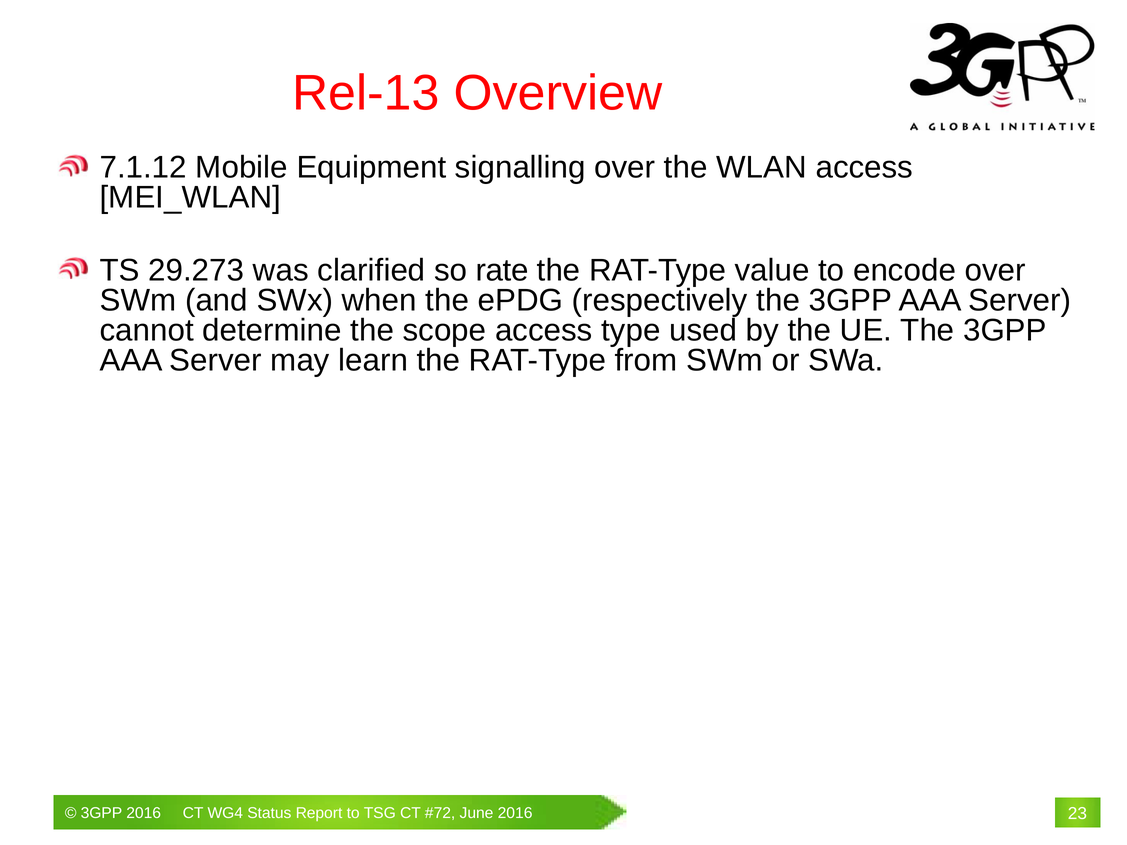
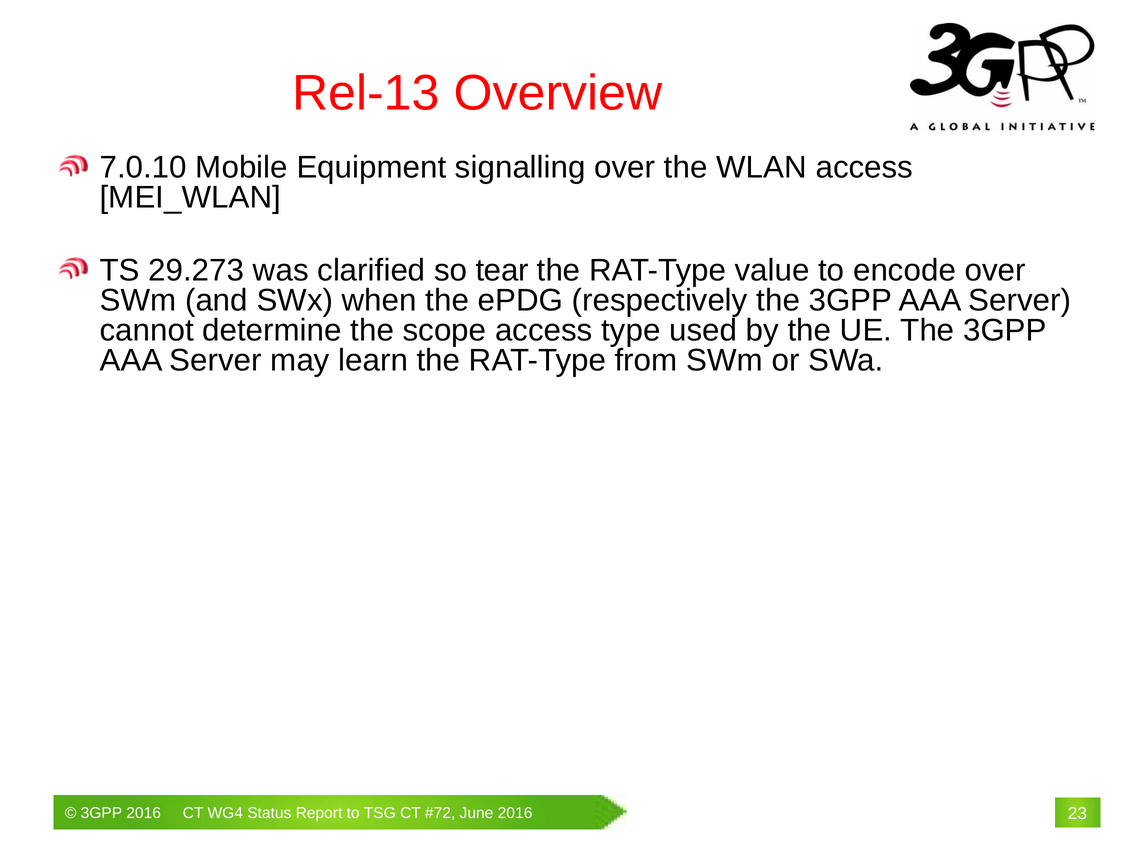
7.1.12: 7.1.12 -> 7.0.10 (143, 168)
rate: rate -> tear (502, 270)
